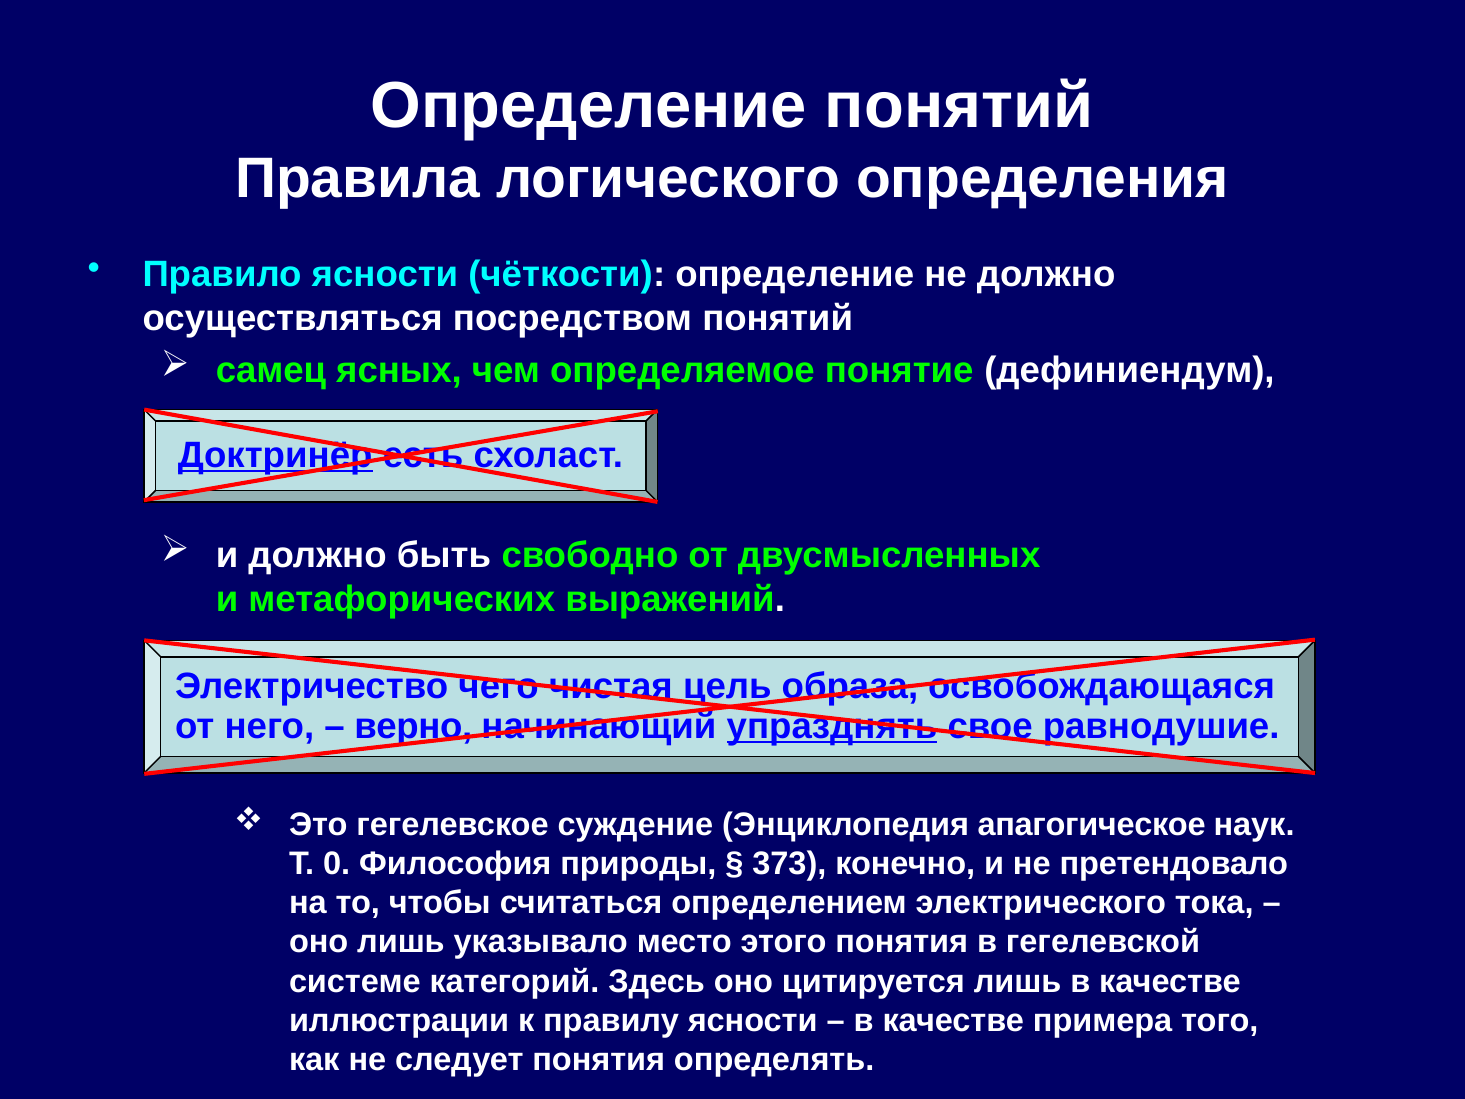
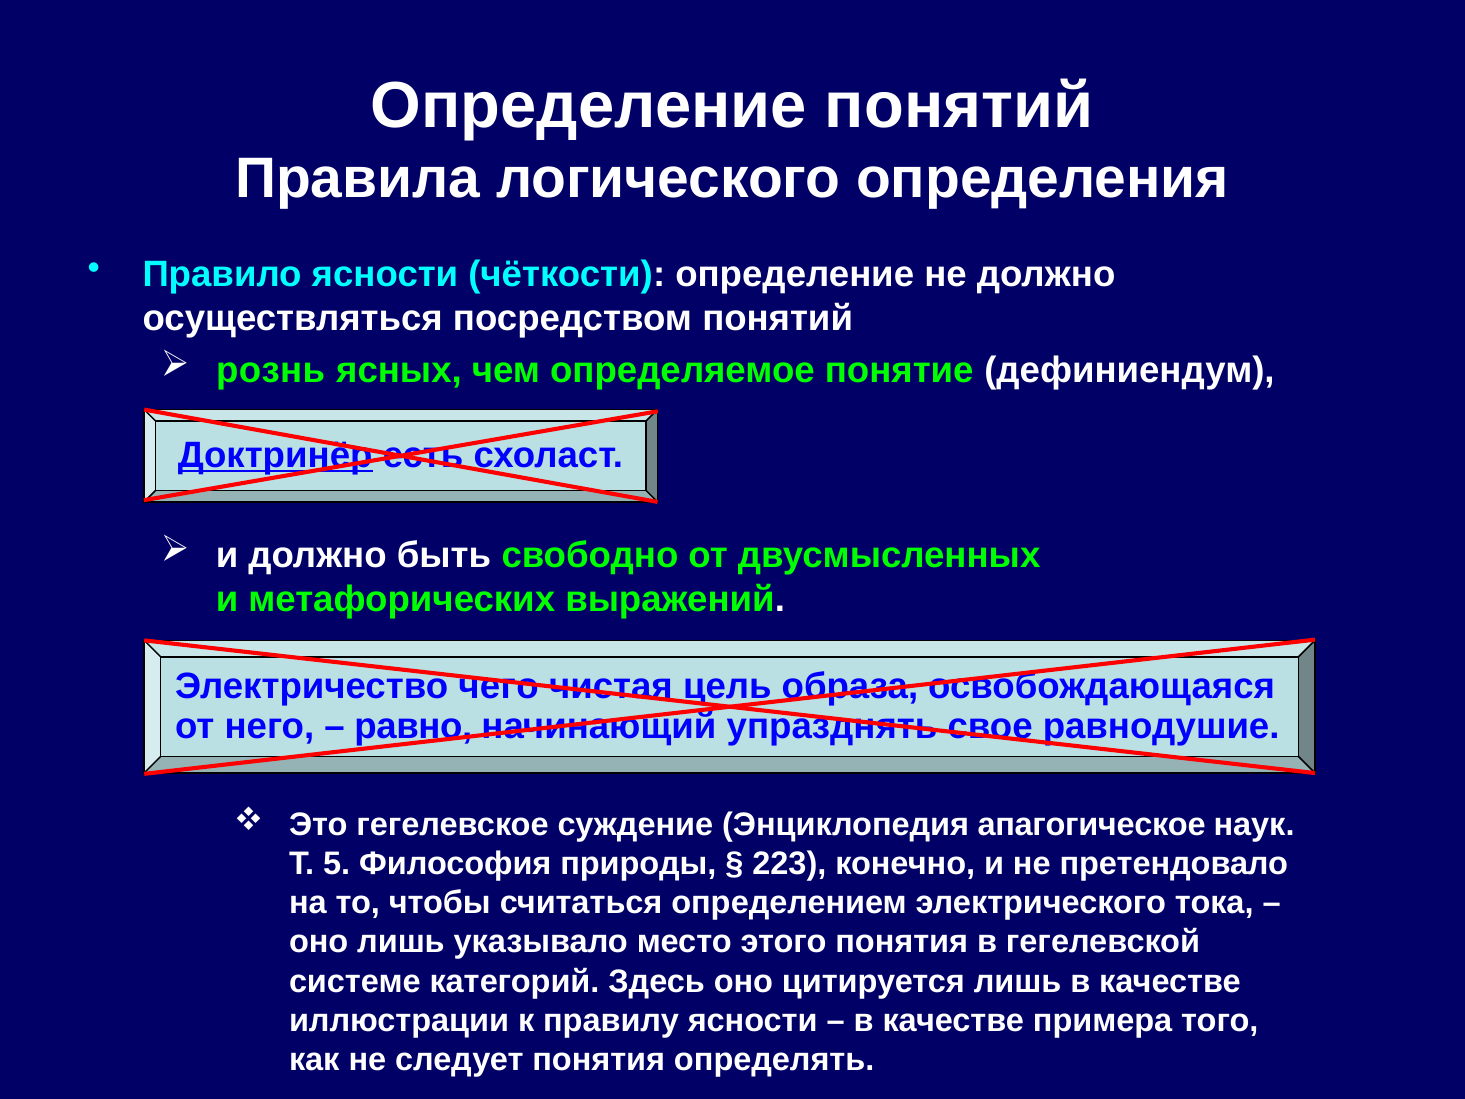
самец: самец -> рознь (271, 371)
верно: верно -> равно (413, 726)
упразднять underline: present -> none (832, 726)
0: 0 -> 5 (337, 864)
373: 373 -> 223 (789, 864)
